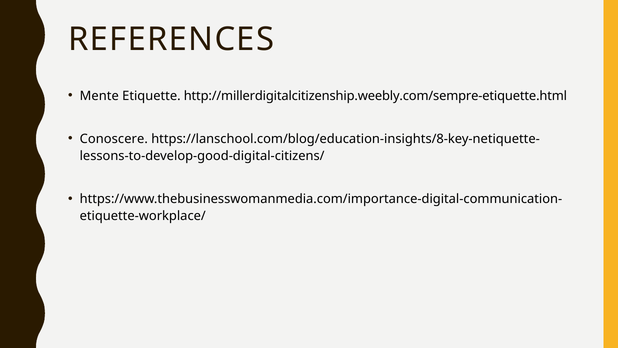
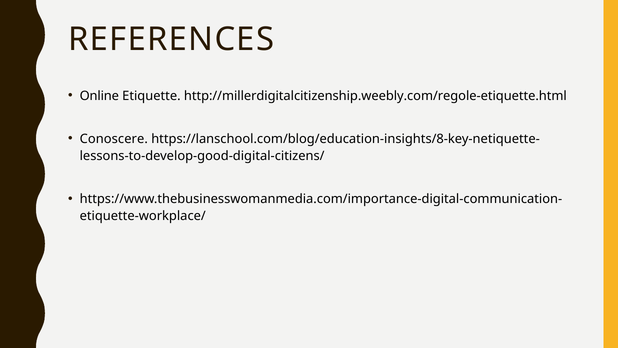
Mente: Mente -> Online (99, 96)
http://millerdigitalcitizenship.weebly.com/sempre-etiquette.html: http://millerdigitalcitizenship.weebly.com/sempre-etiquette.html -> http://millerdigitalcitizenship.weebly.com/regole-etiquette.html (375, 96)
